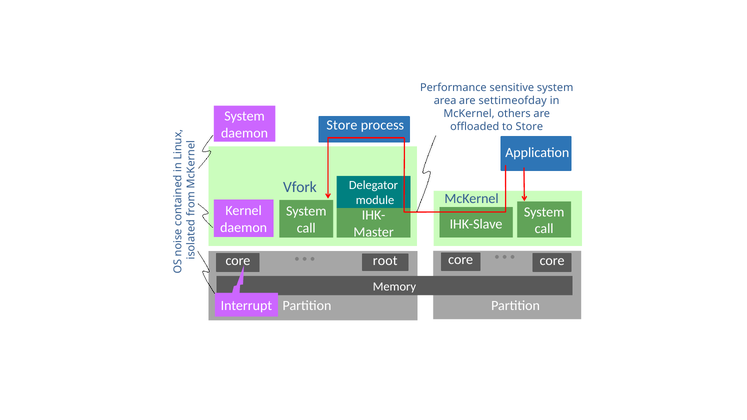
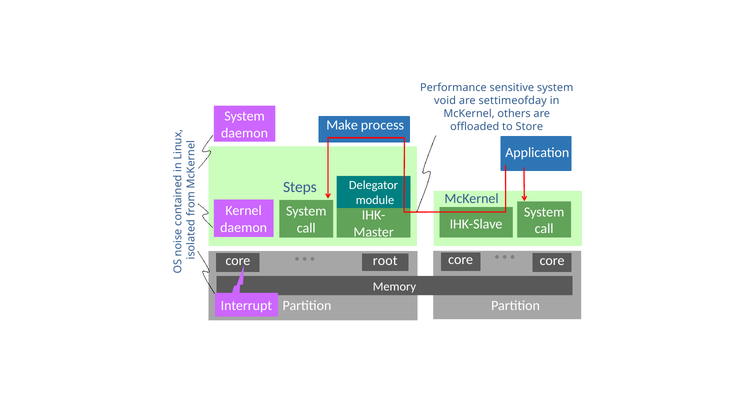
area: area -> void (445, 101)
Store: Store -> Make (342, 125)
Vfork: Vfork -> Steps (300, 187)
